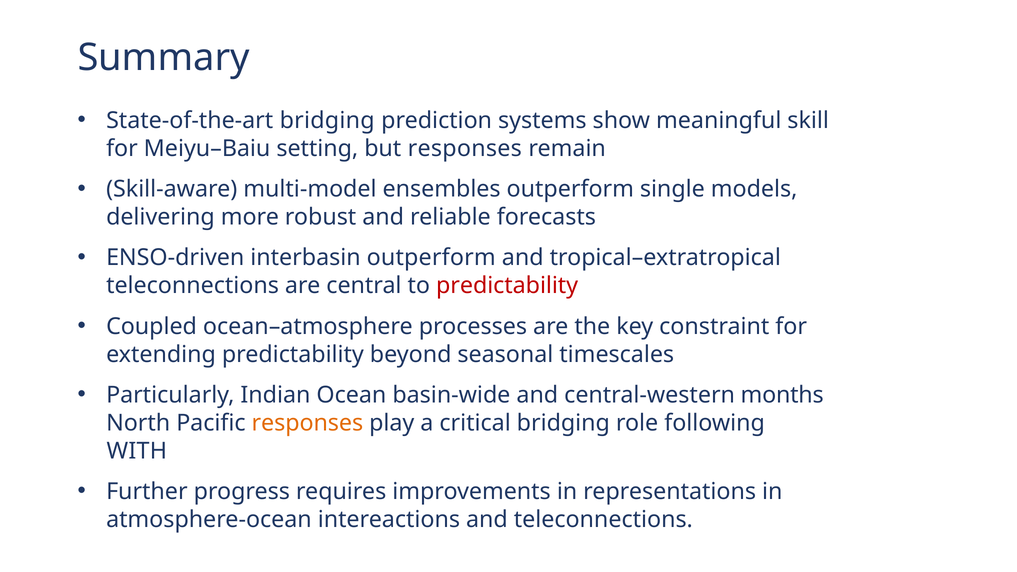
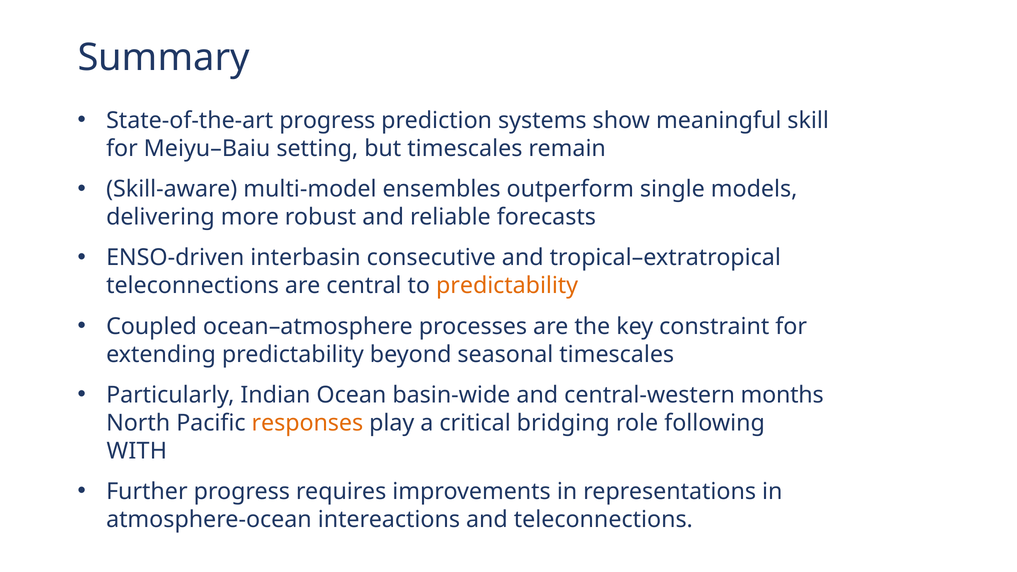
State-of-the-art bridging: bridging -> progress (327, 121)
but responses: responses -> timescales (465, 149)
interbasin outperform: outperform -> consecutive (431, 258)
predictability colour: red -> orange (507, 286)
